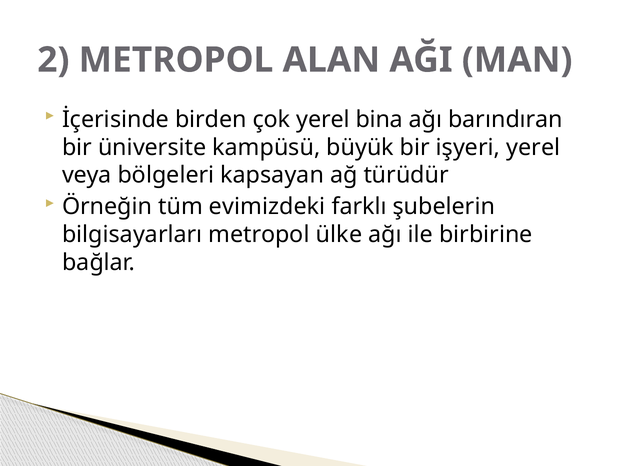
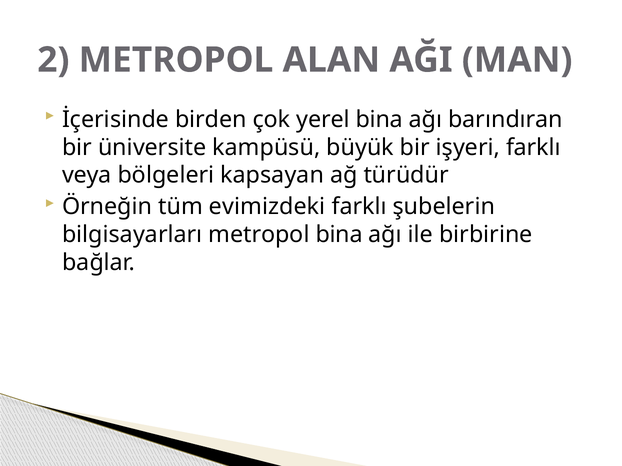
işyeri yerel: yerel -> farklı (533, 147)
metropol ülke: ülke -> bina (339, 235)
